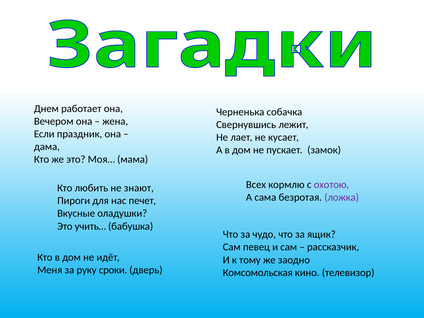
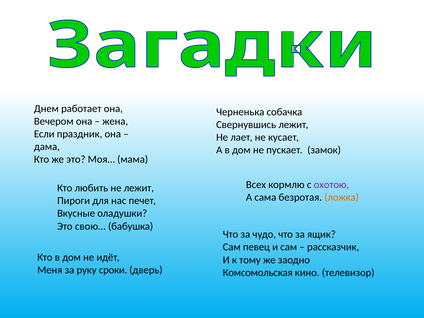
не знают: знают -> лежит (139, 188)
ложка colour: purple -> orange (342, 197)
учить…: учить… -> свою… (90, 226)
